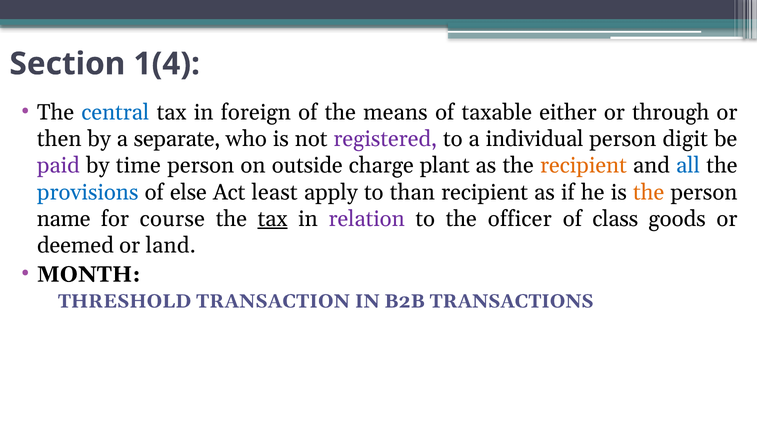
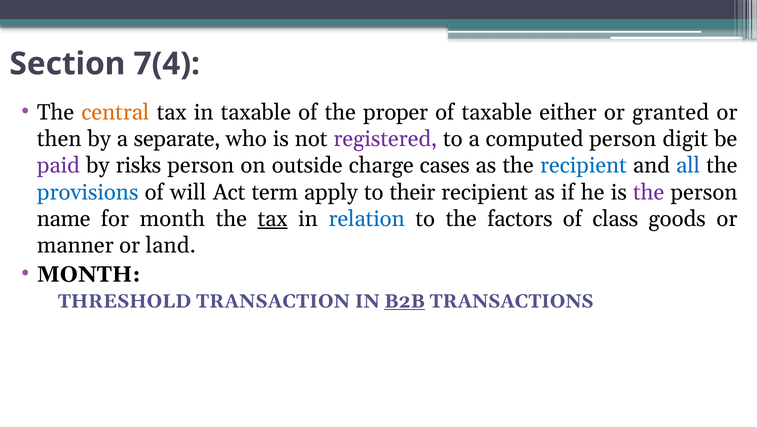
1(4: 1(4 -> 7(4 (167, 64)
central colour: blue -> orange (115, 112)
in foreign: foreign -> taxable (256, 112)
means: means -> proper (396, 112)
through: through -> granted (671, 112)
individual: individual -> computed (535, 139)
time: time -> risks (139, 166)
plant: plant -> cases (445, 166)
recipient colour: orange -> blue (583, 166)
else: else -> will (188, 192)
least: least -> term (275, 192)
than: than -> their (412, 192)
the colour: orange -> purple (649, 192)
for course: course -> month (172, 219)
relation colour: purple -> blue (367, 219)
officer: officer -> factors (520, 219)
deemed: deemed -> manner (75, 245)
B2B underline: none -> present (404, 301)
